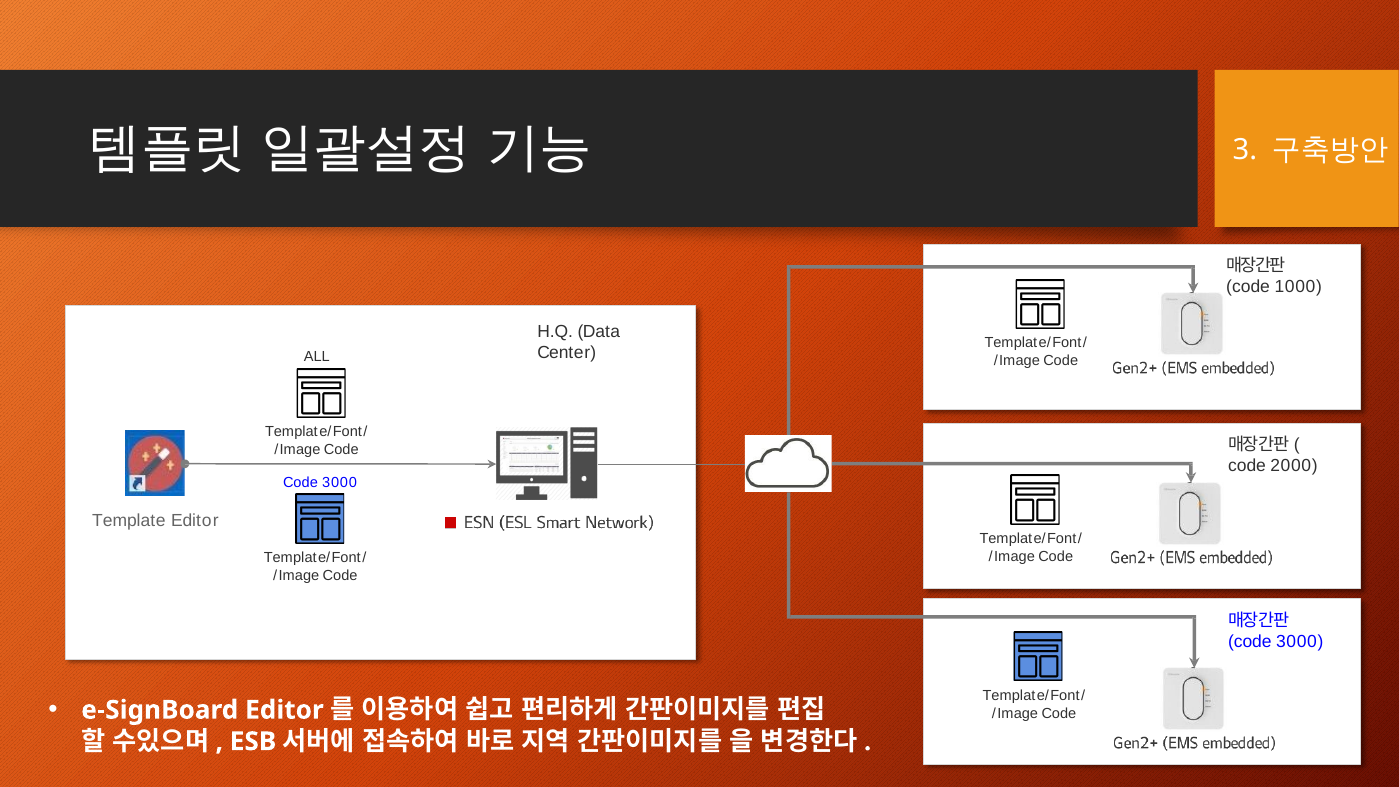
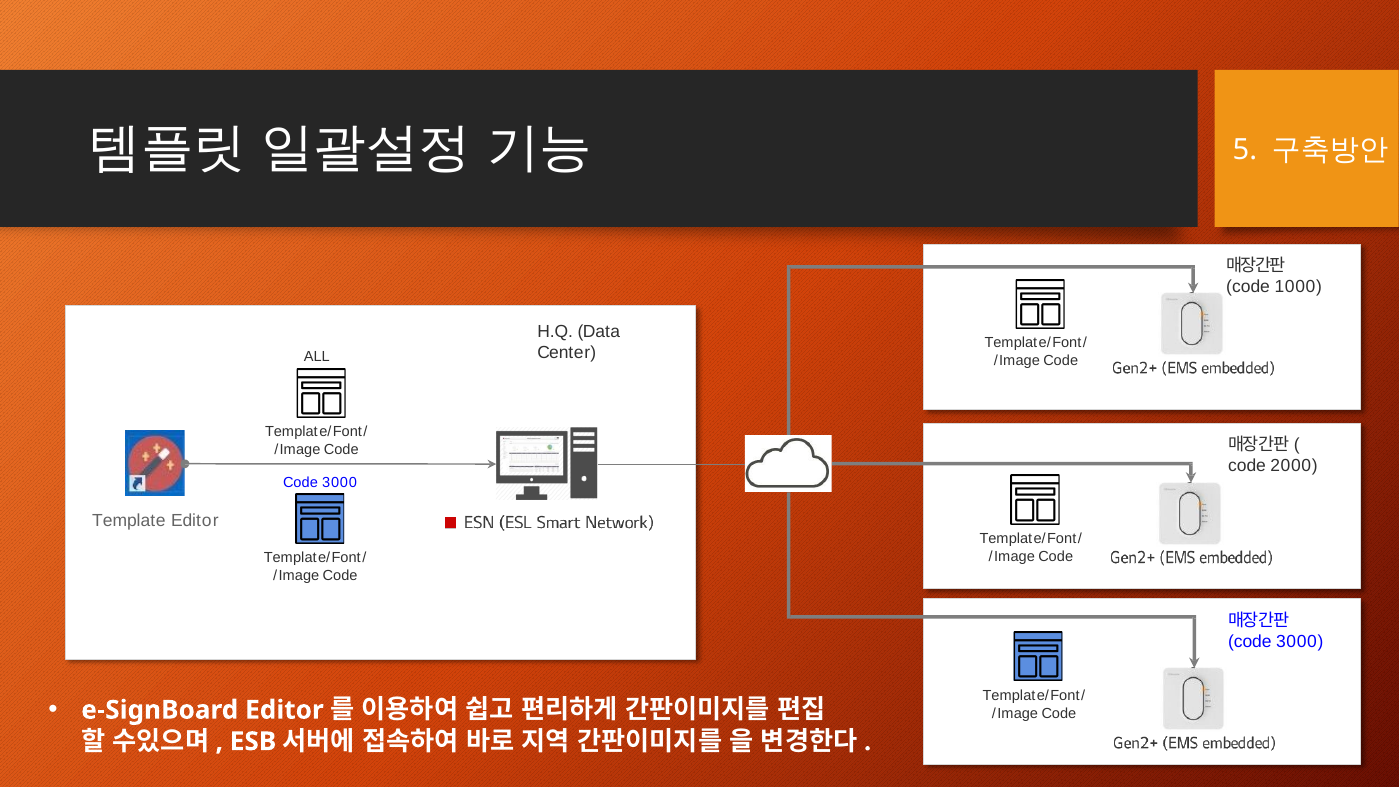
3: 3 -> 5 (1245, 150)
